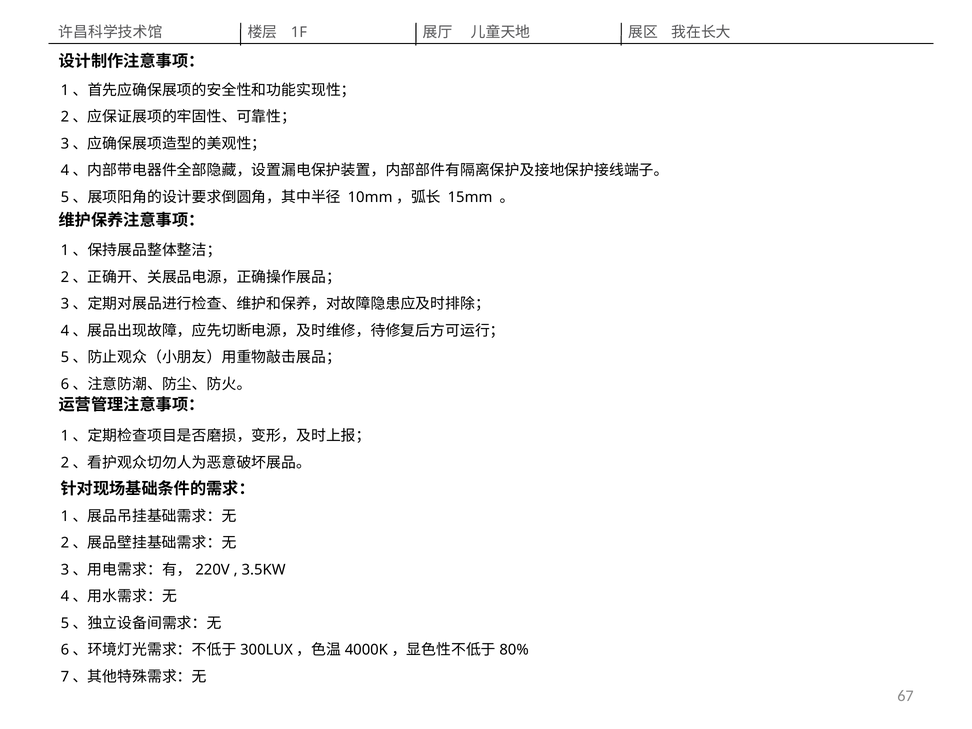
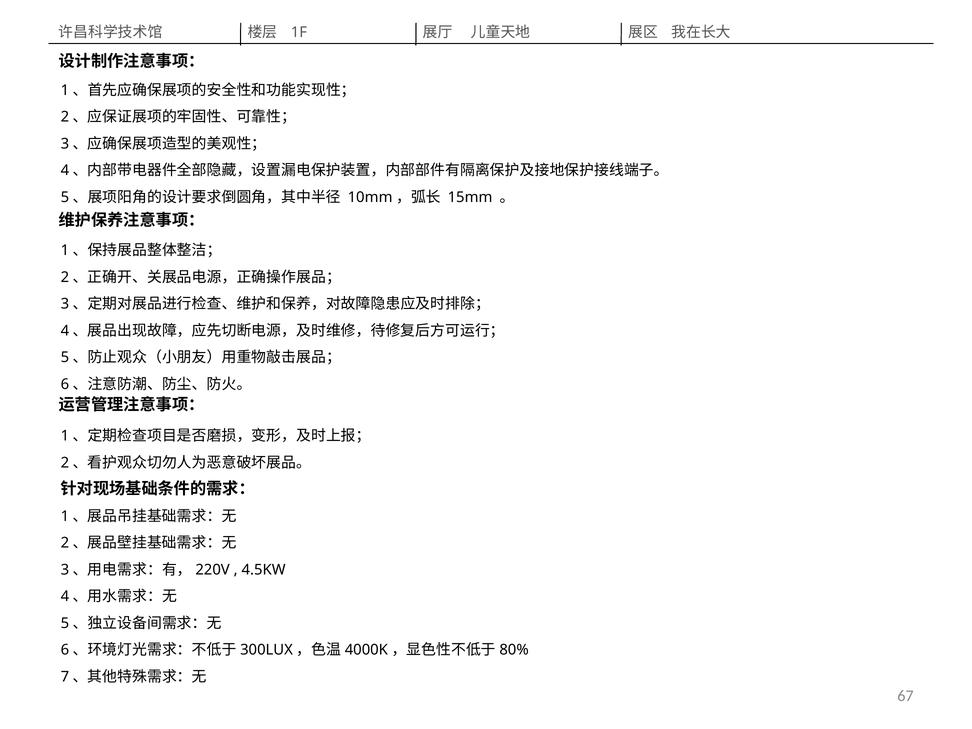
3.5KW: 3.5KW -> 4.5KW (264, 570)
